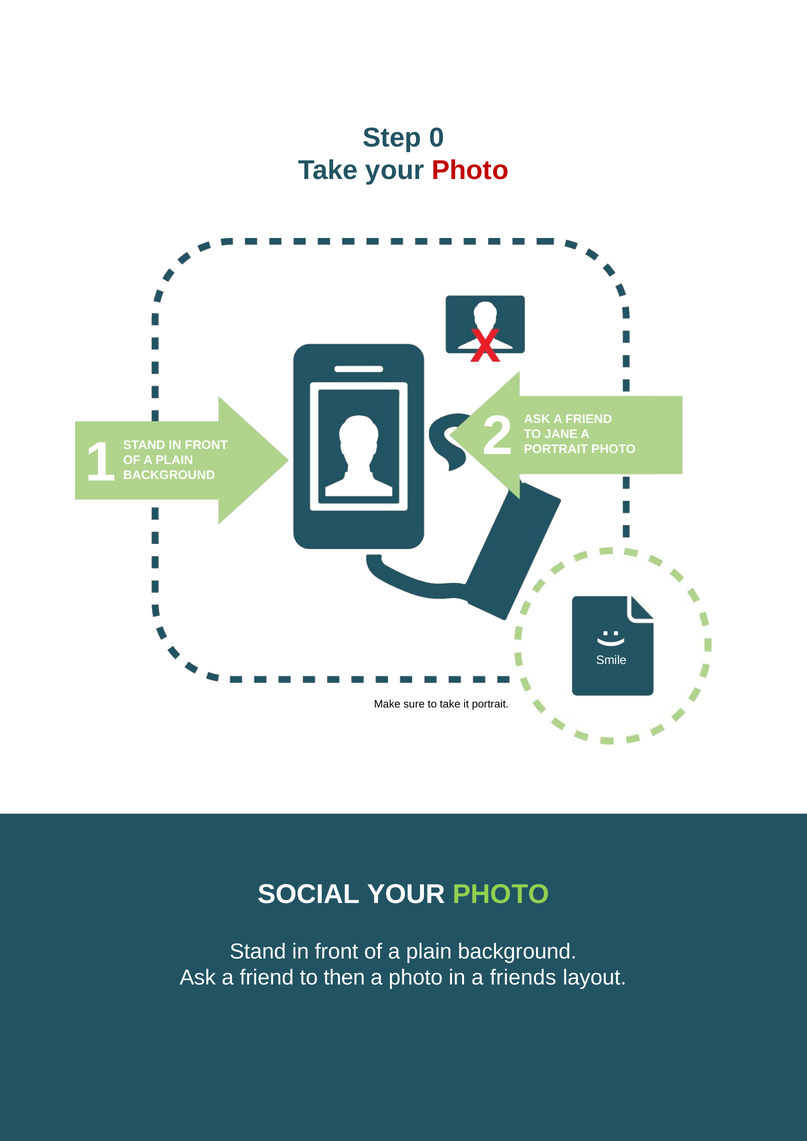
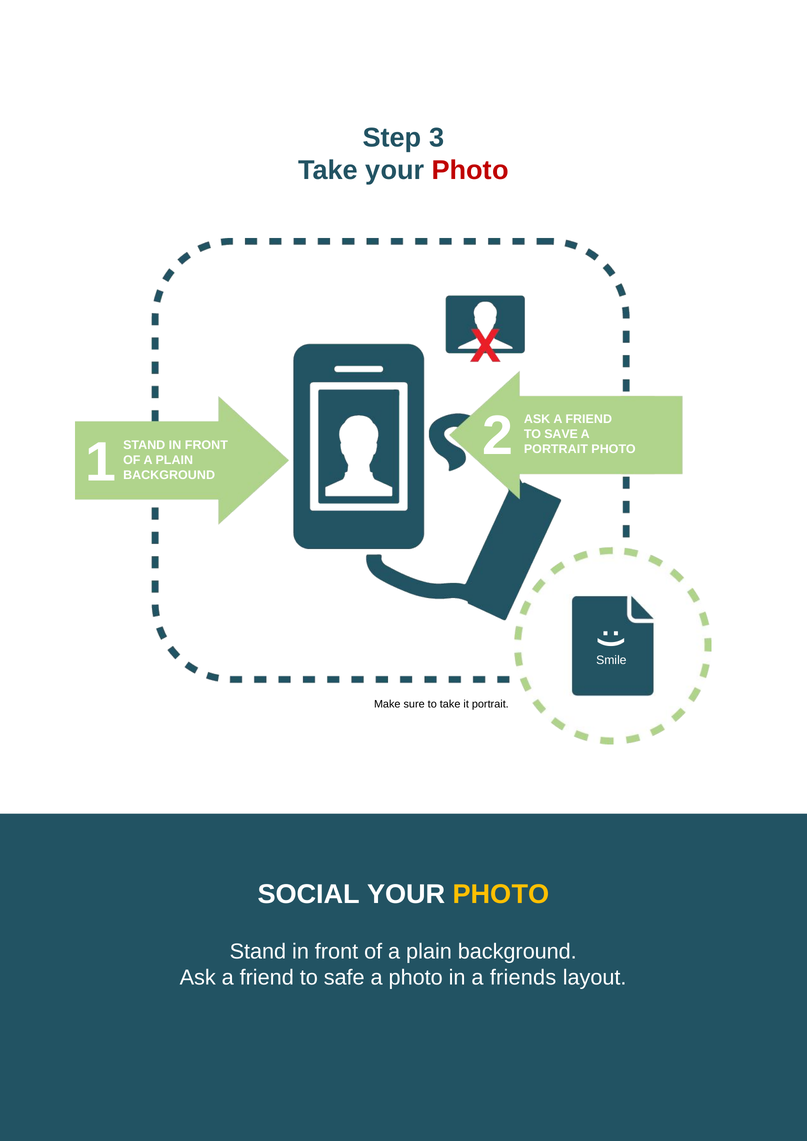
0: 0 -> 3 (437, 138)
JANE: JANE -> SAVE (561, 434)
PHOTO colour: light green -> yellow (501, 895)
then: then -> safe (344, 978)
